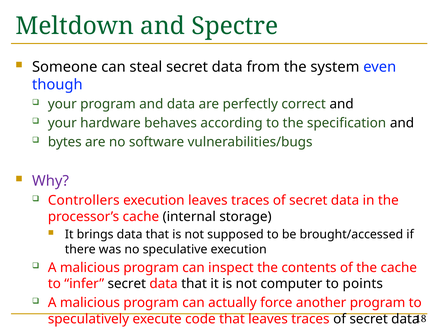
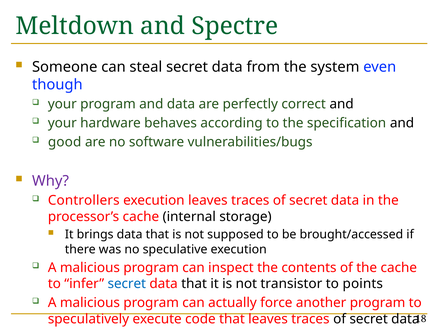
bytes: bytes -> good (65, 142)
secret colour: black -> blue (127, 283)
computer: computer -> transistor (291, 283)
